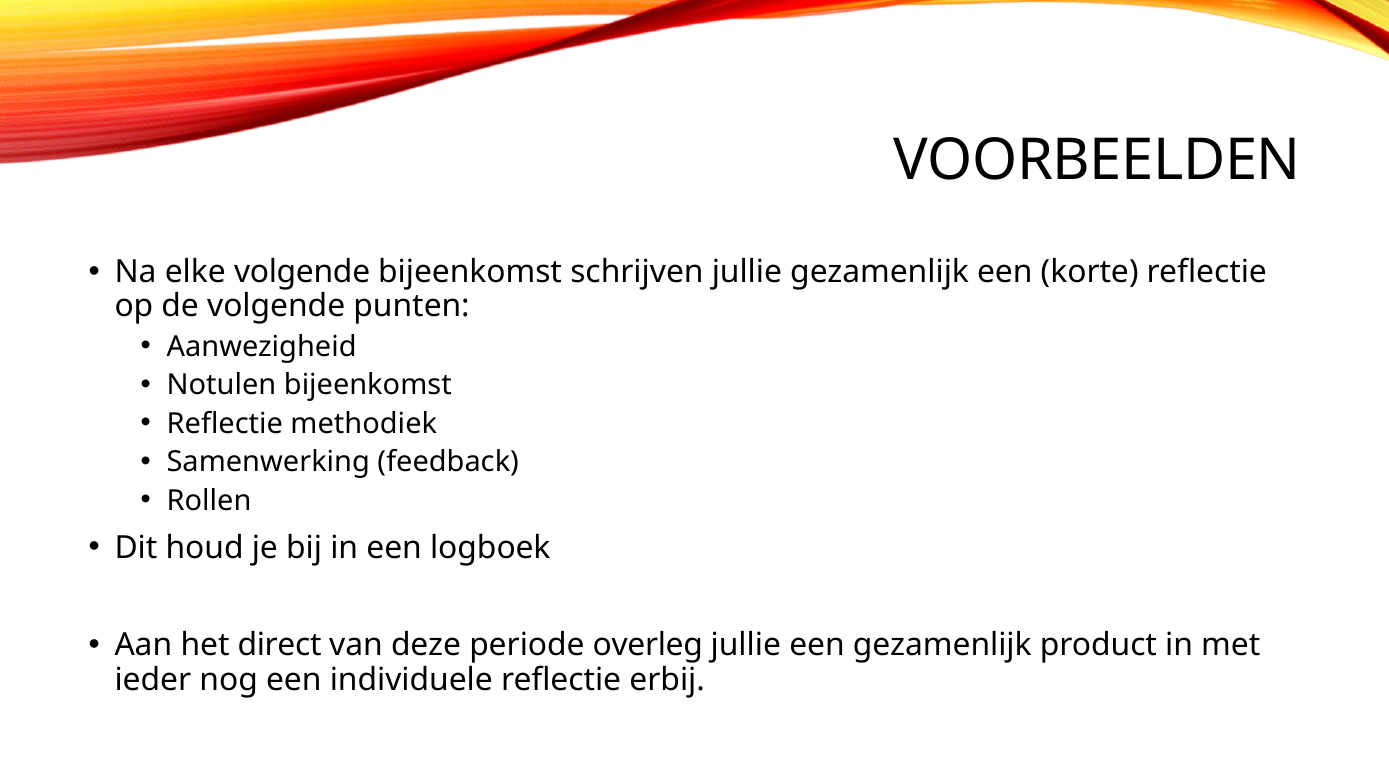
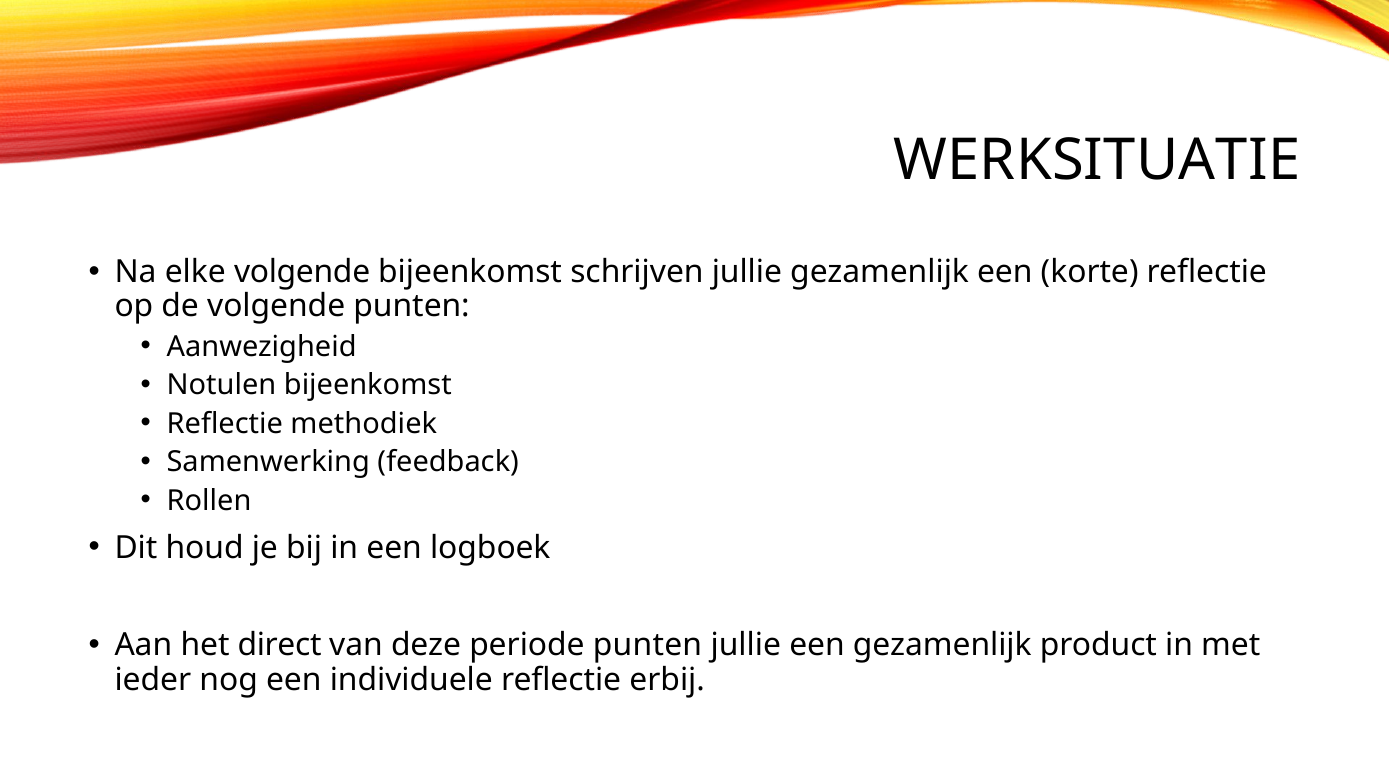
VOORBEELDEN: VOORBEELDEN -> WERKSITUATIE (1097, 160)
periode overleg: overleg -> punten (647, 646)
